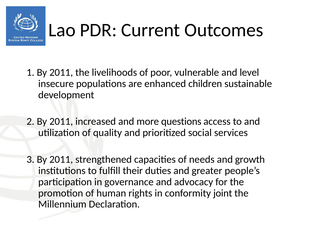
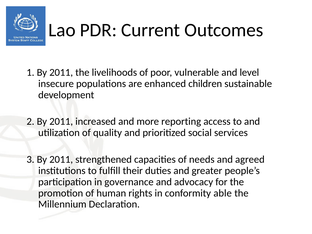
questions: questions -> reporting (181, 122)
growth: growth -> agreed (250, 159)
joint: joint -> able (223, 193)
